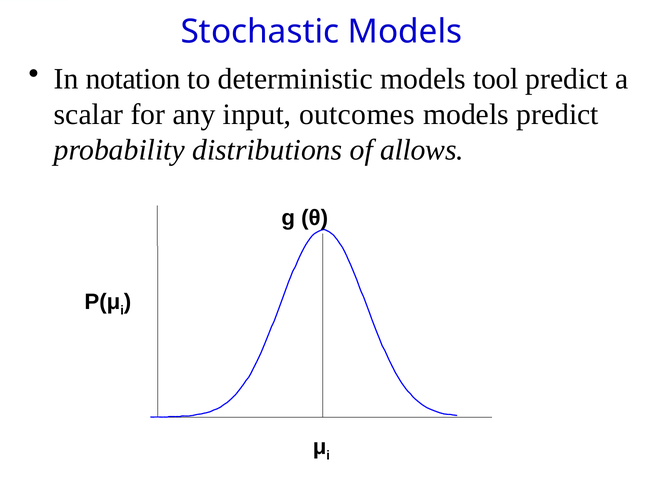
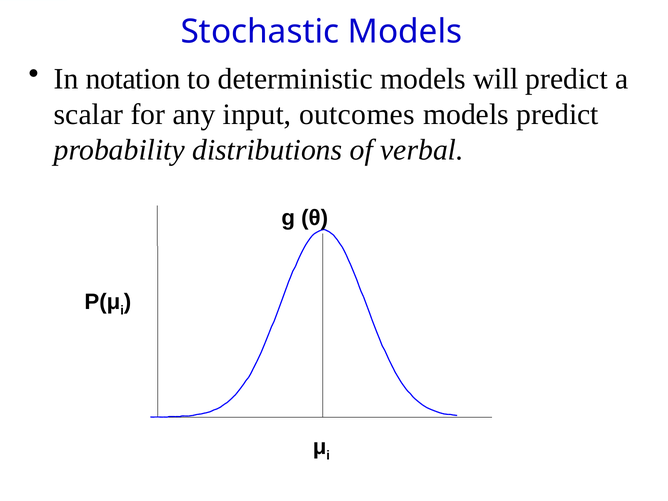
tool: tool -> will (496, 79)
allows: allows -> verbal (422, 150)
